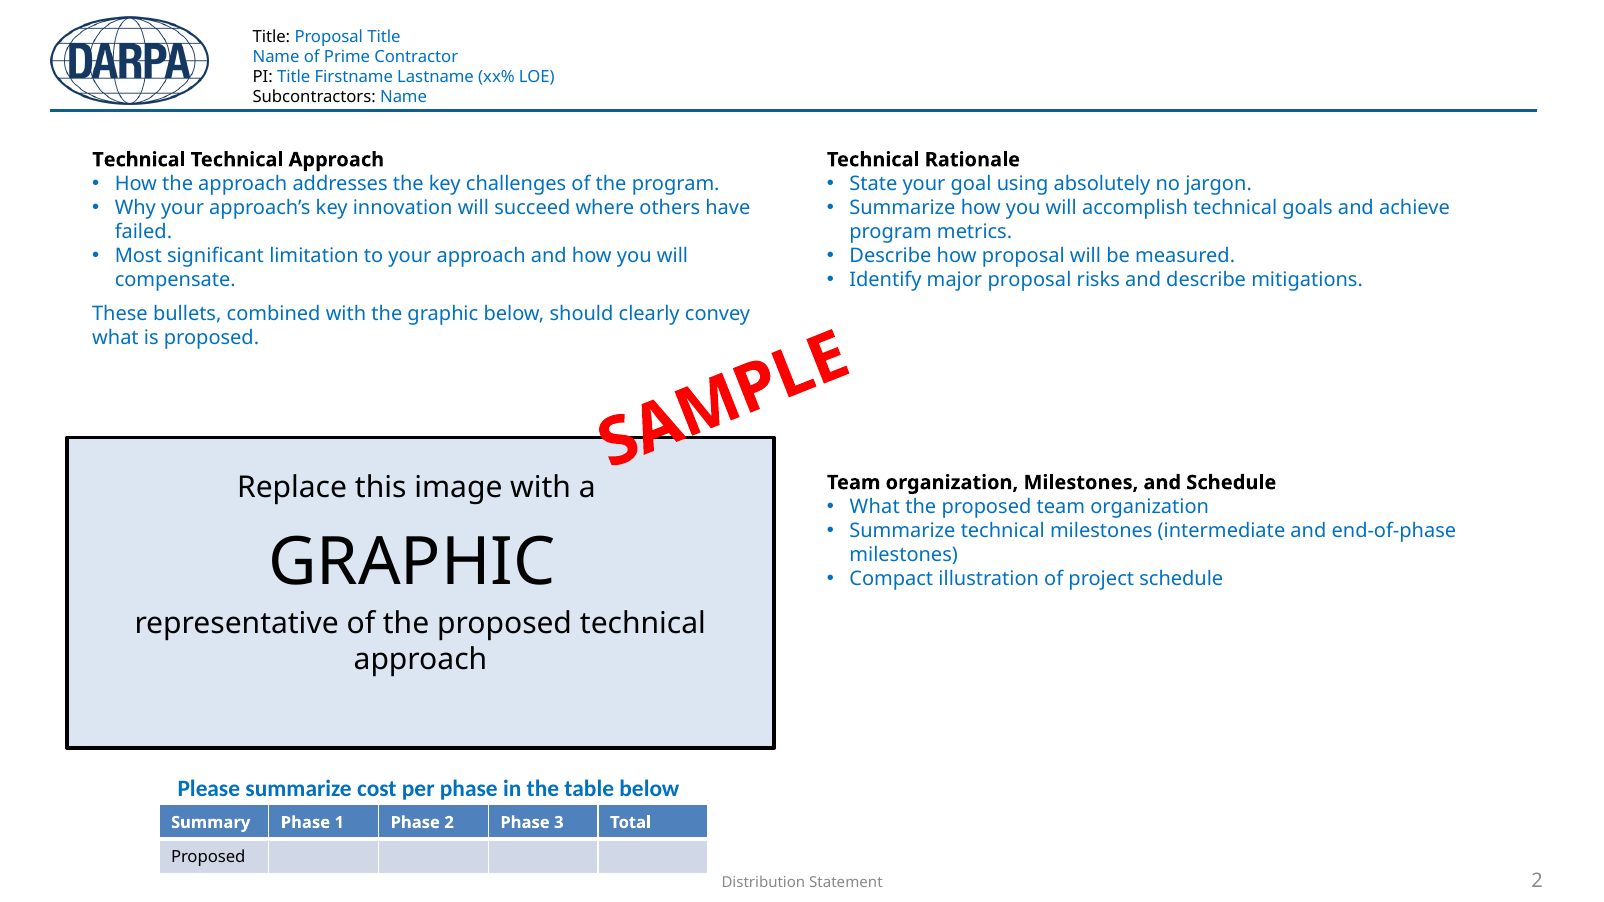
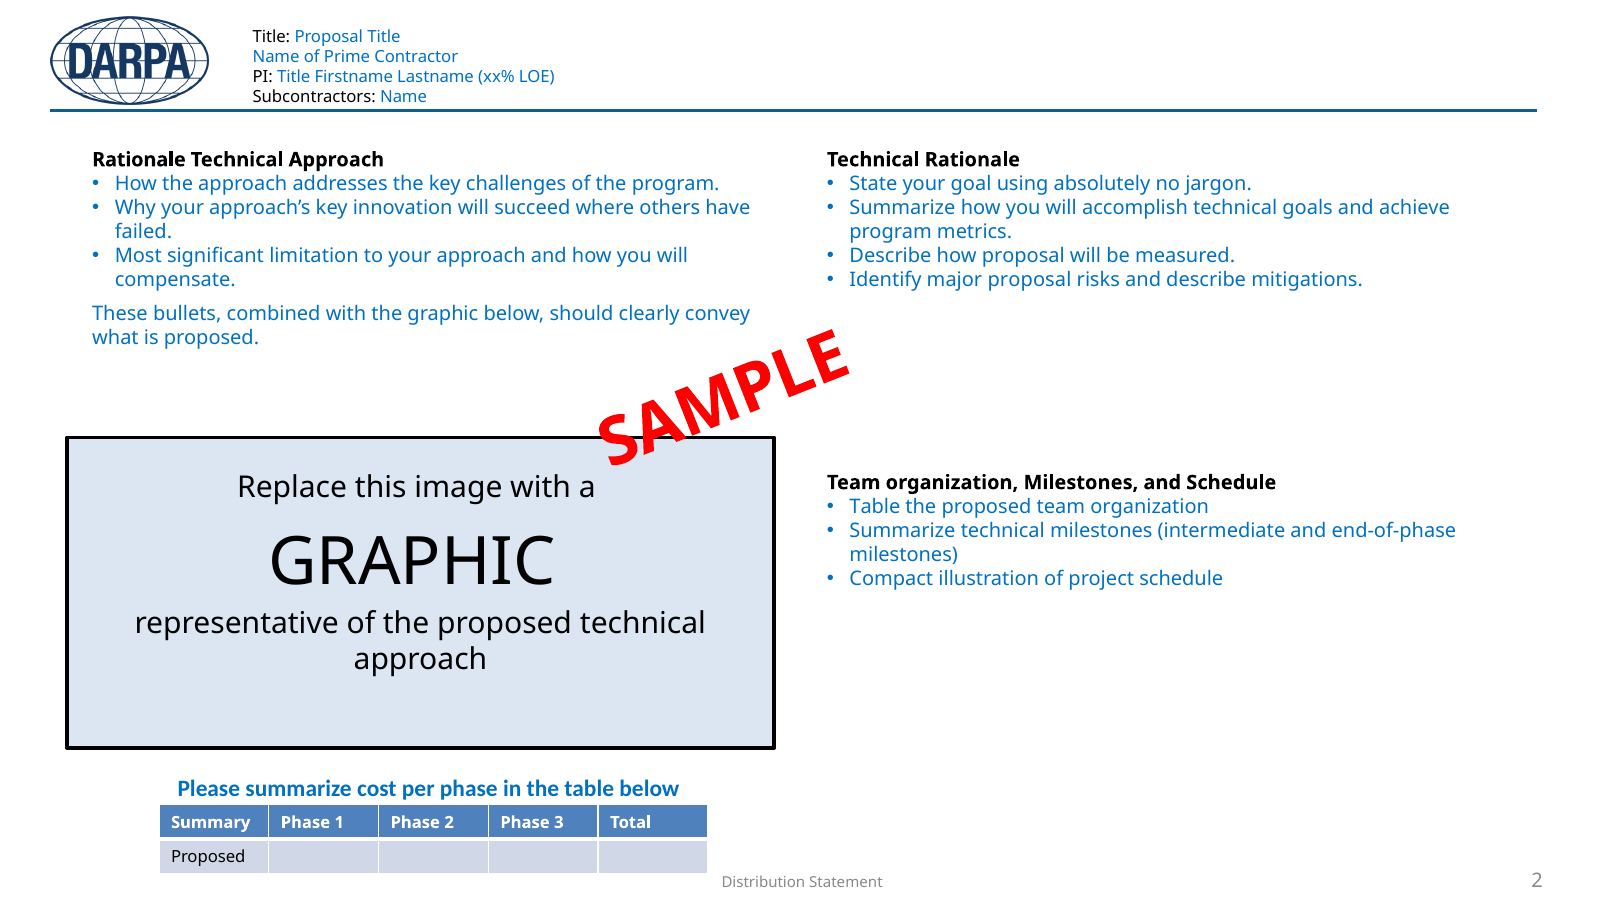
Technical: Technical -> Rationale (139, 160)
What: What -> Table (875, 507)
